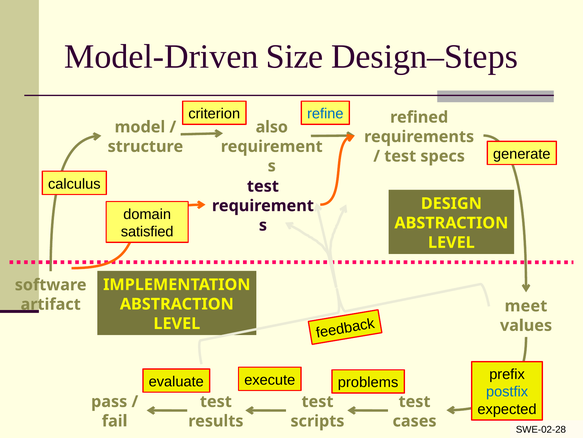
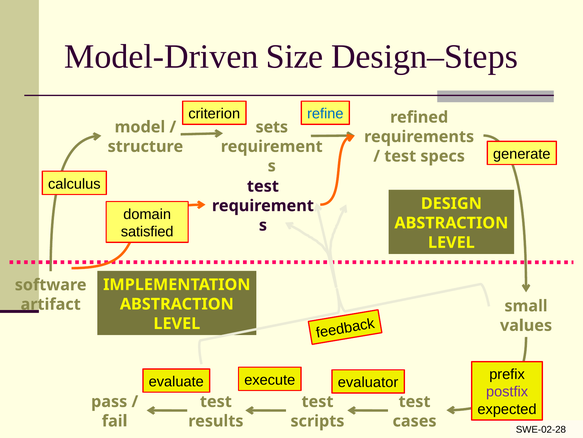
also: also -> sets (272, 127)
meet: meet -> small (526, 306)
problems: problems -> evaluator (368, 382)
postfix colour: blue -> purple (507, 391)
